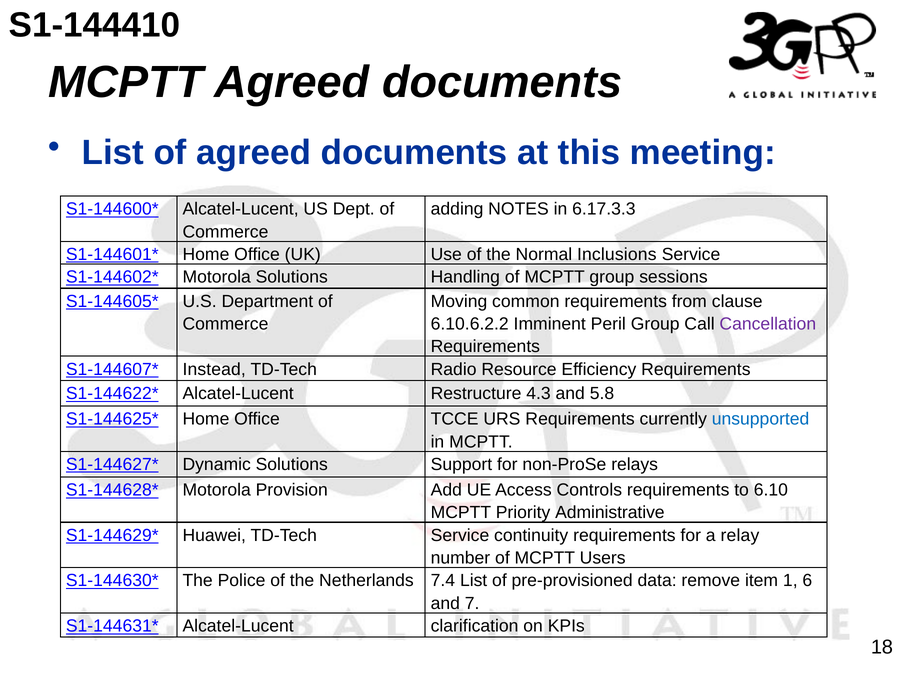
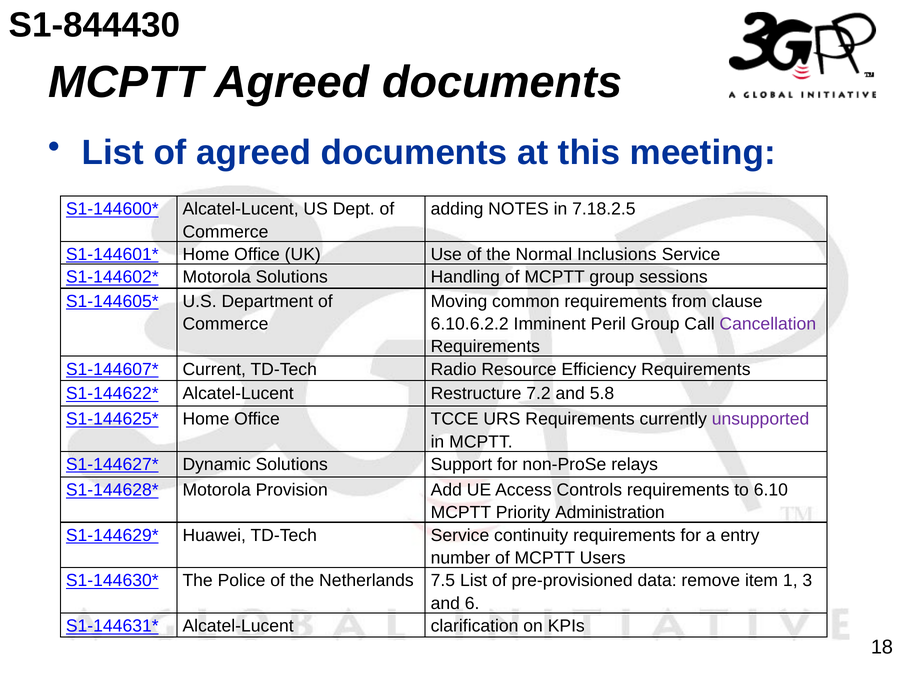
S1-144410: S1-144410 -> S1-844430 (95, 25)
6.17.3.3: 6.17.3.3 -> 7.18.2.5 (604, 209)
Instead: Instead -> Current (214, 370)
4.3: 4.3 -> 7.2 (539, 394)
unsupported colour: blue -> purple (761, 419)
Administrative: Administrative -> Administration (610, 513)
relay: relay -> entry (740, 536)
7.4: 7.4 -> 7.5 (443, 581)
6: 6 -> 3 (807, 581)
7: 7 -> 6 (472, 604)
